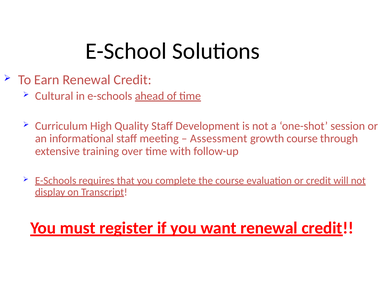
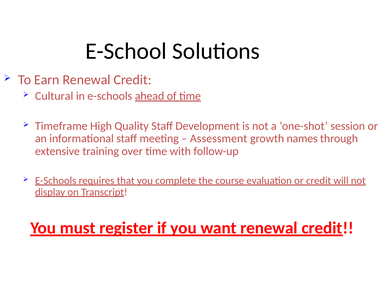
Curriculum: Curriculum -> Timeframe (61, 126)
growth course: course -> names (302, 139)
